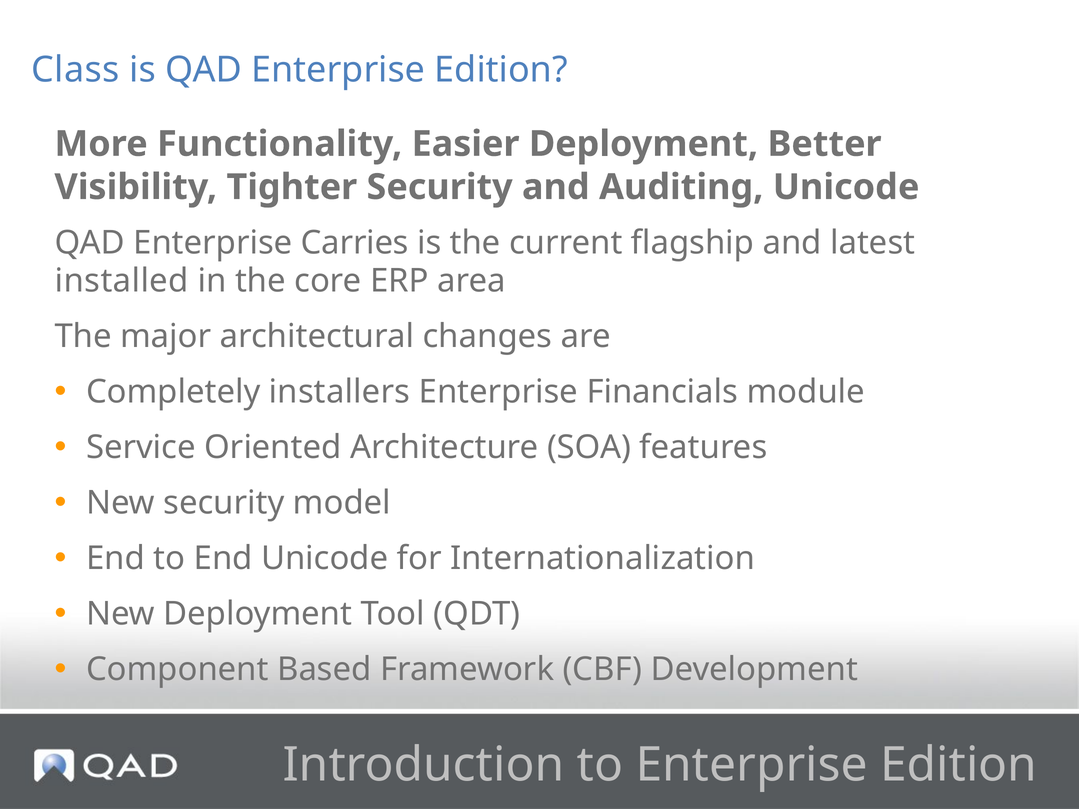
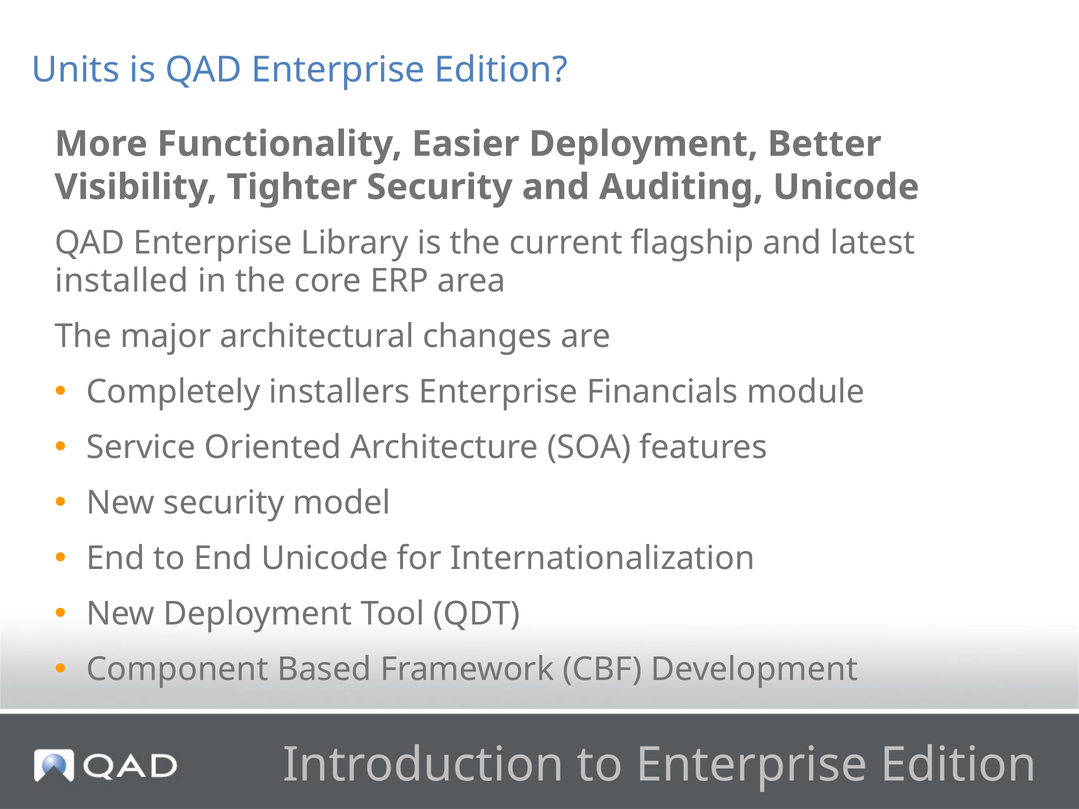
Class: Class -> Units (76, 70)
Carries: Carries -> Library (355, 243)
